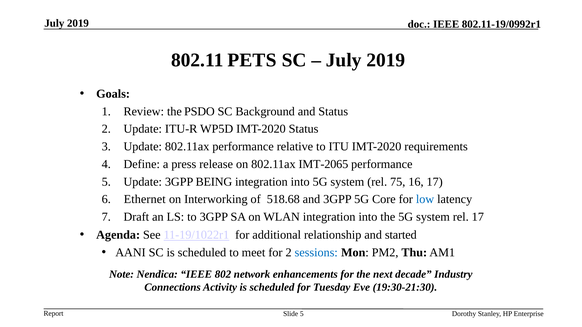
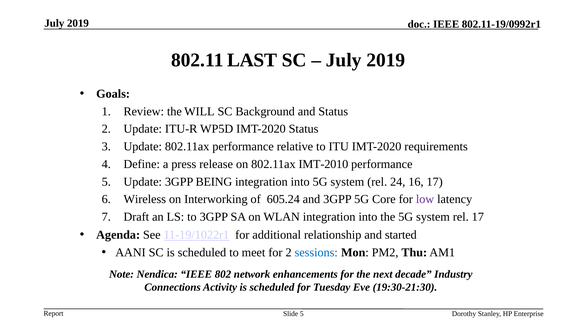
PETS: PETS -> LAST (252, 60)
PSDO: PSDO -> WILL (199, 112)
IMT-2065: IMT-2065 -> IMT-2010 (323, 164)
75: 75 -> 24 (398, 182)
Ethernet: Ethernet -> Wireless (145, 199)
518.68: 518.68 -> 605.24 (283, 199)
low colour: blue -> purple (425, 199)
